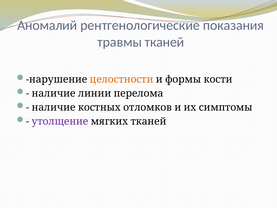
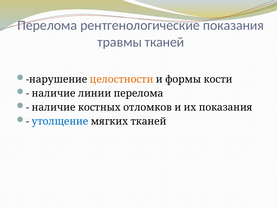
Аномалий: Аномалий -> Перелома (47, 25)
их симптомы: симптомы -> показания (226, 107)
утолщение colour: purple -> blue (60, 121)
